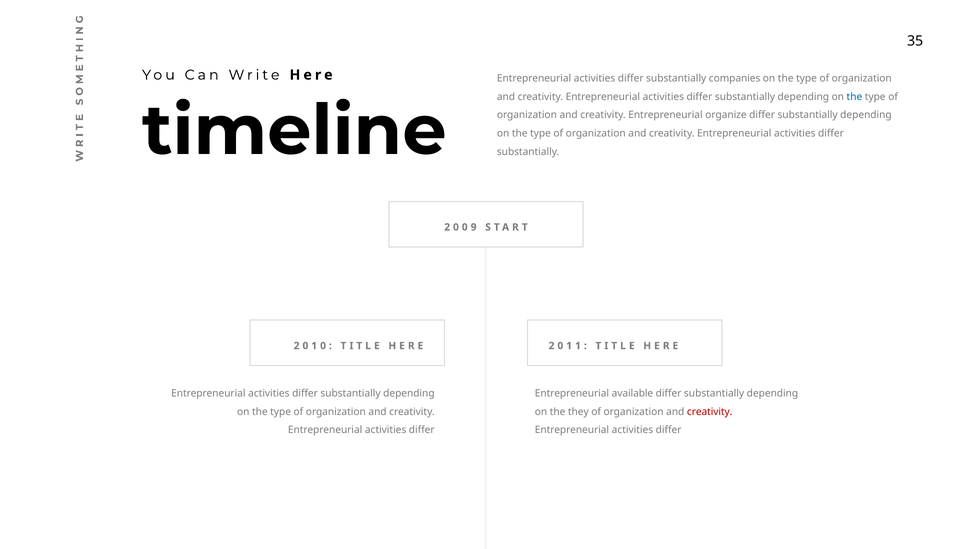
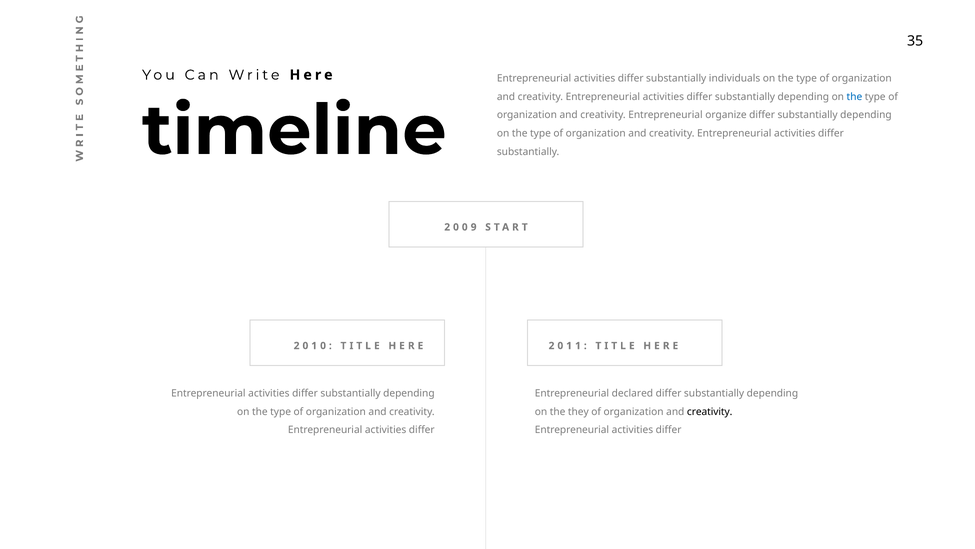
companies: companies -> individuals (735, 78)
available: available -> declared (632, 393)
creativity colour: red -> black (710, 411)
